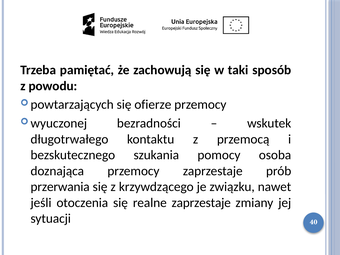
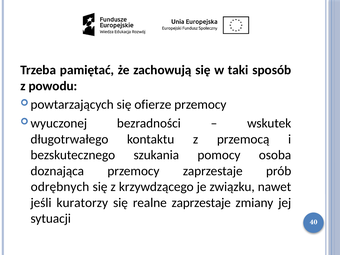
przerwania: przerwania -> odrębnych (60, 187)
otoczenia: otoczenia -> kuratorzy (82, 203)
